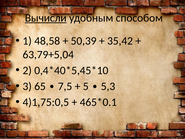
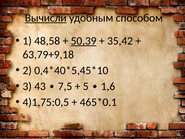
50,39 underline: none -> present (84, 41)
63,79+5,04: 63,79+5,04 -> 63,79+9,18 (48, 54)
65: 65 -> 43 (40, 86)
5,3: 5,3 -> 1,6 (108, 86)
